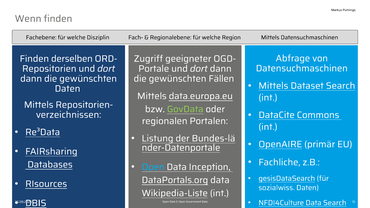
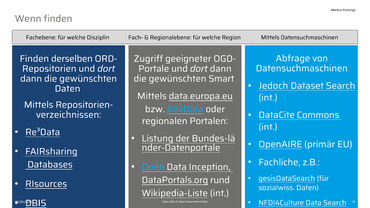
Fällen: Fällen -> Smart (221, 79)
Mittels: Mittels -> Jedoch (273, 86)
GovData colour: light green -> light blue (185, 109)
DataPortals.org data: data -> rund (220, 180)
